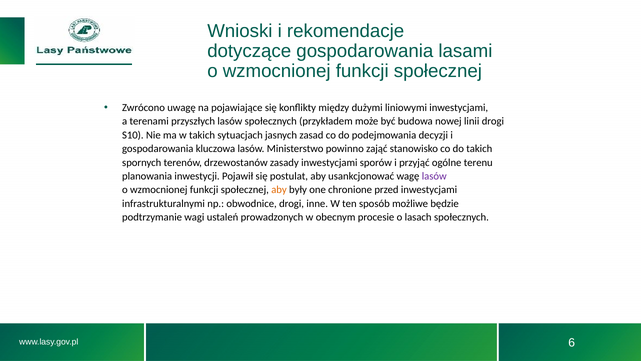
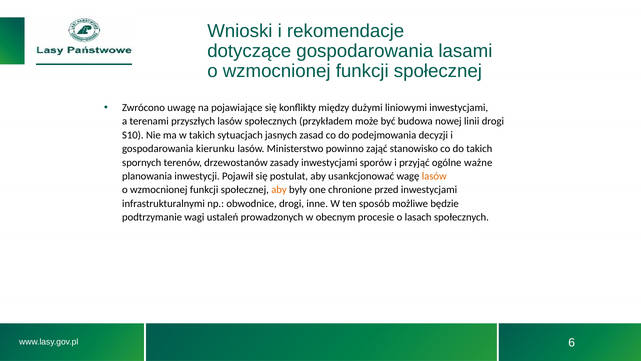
kluczowa: kluczowa -> kierunku (215, 149)
terenu: terenu -> ważne (478, 162)
lasów colour: purple -> orange (434, 176)
